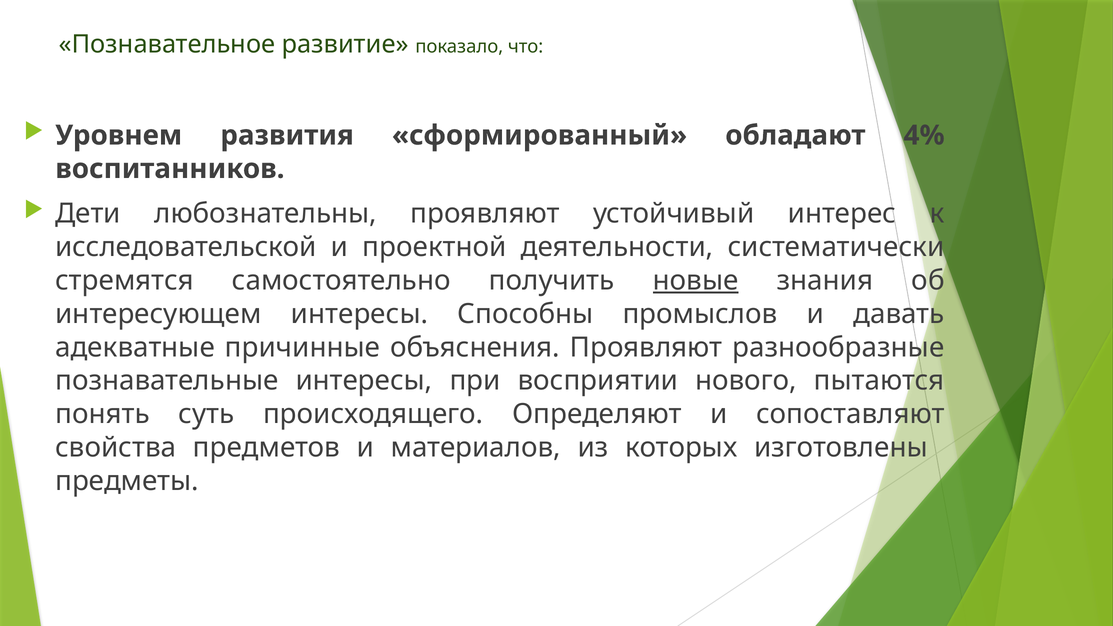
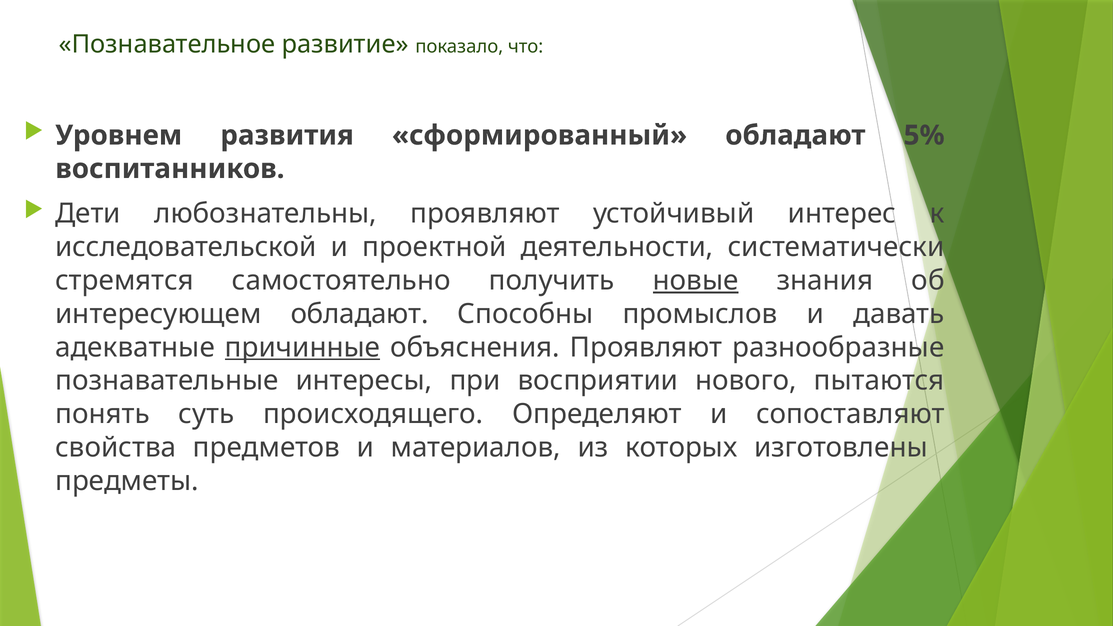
4%: 4% -> 5% (924, 135)
интересующем интересы: интересы -> обладают (360, 314)
причинные underline: none -> present (303, 347)
